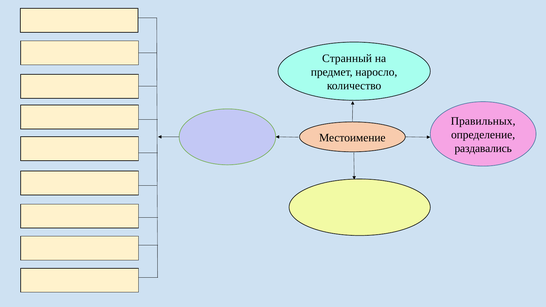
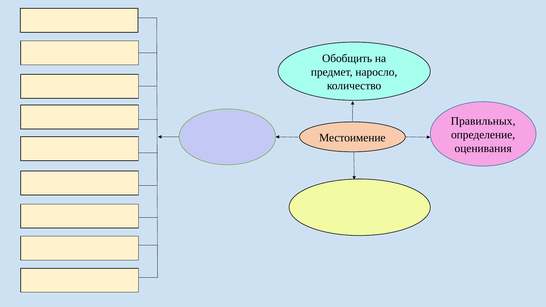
Странный: Странный -> Обобщить (347, 58)
раздавались: раздавались -> оценивания (483, 148)
